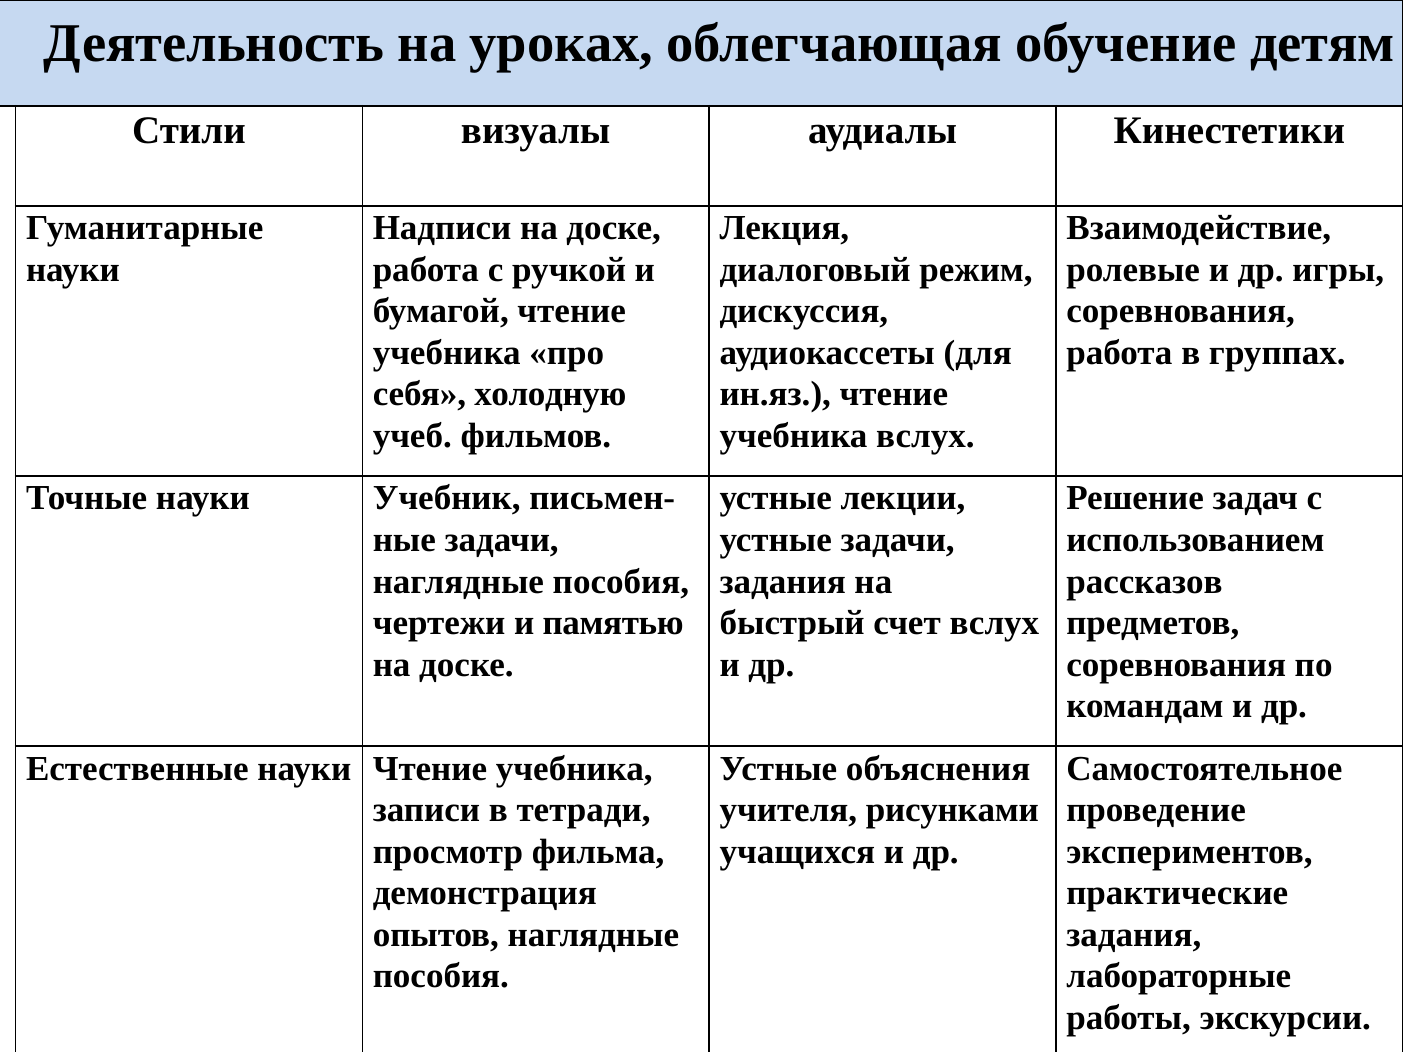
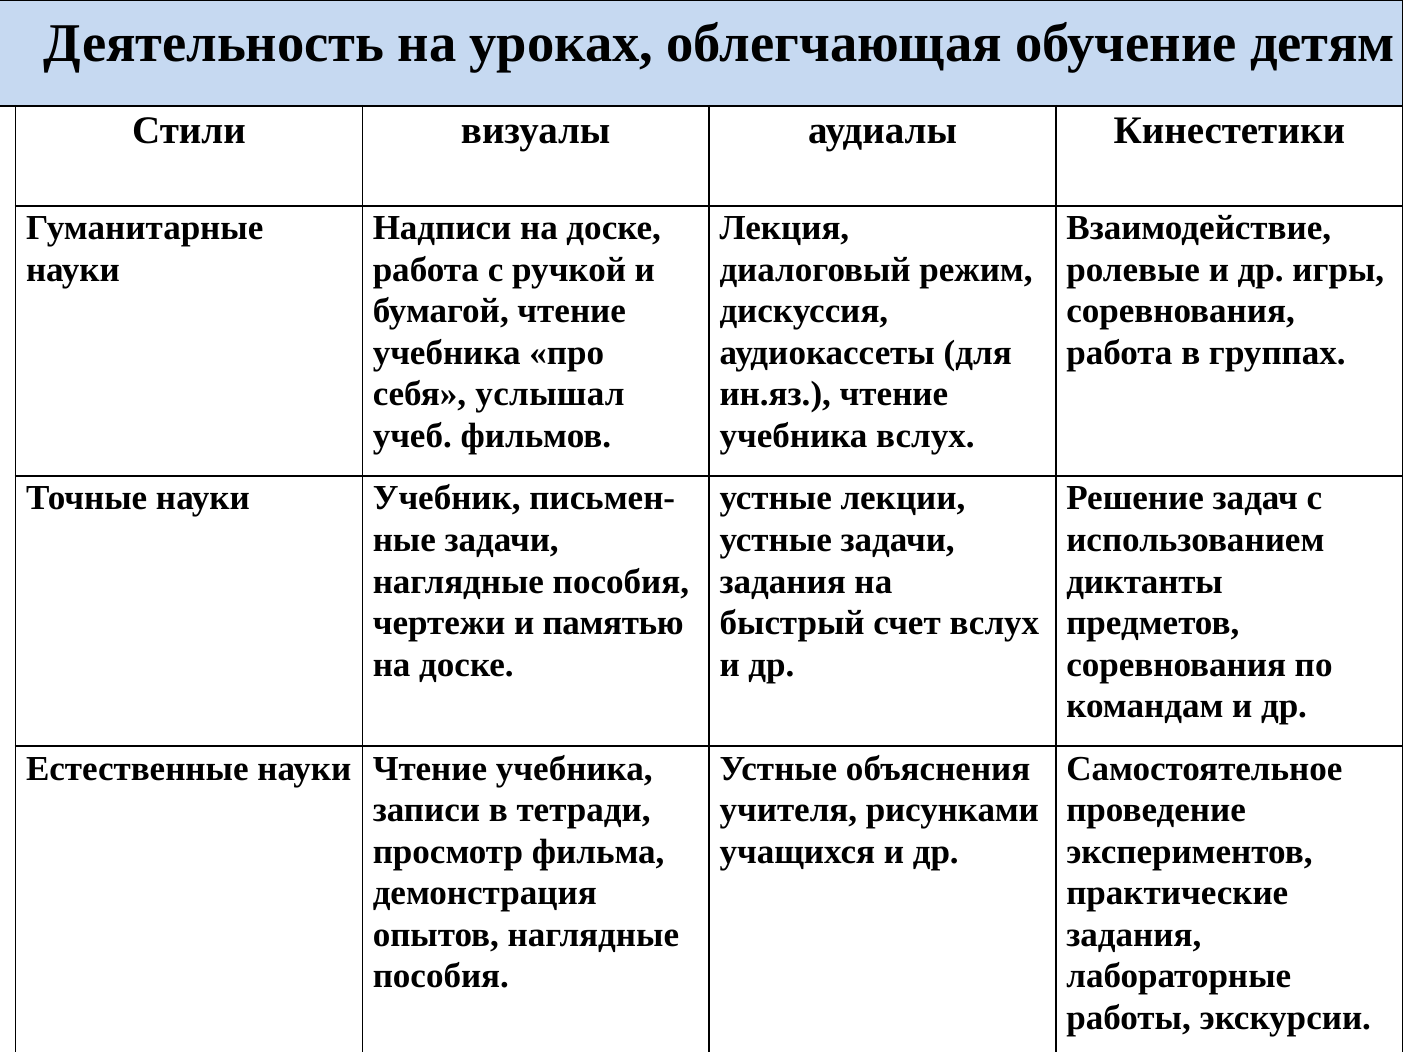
холодную: холодную -> услышал (550, 395)
рассказов: рассказов -> диктанты (1145, 582)
